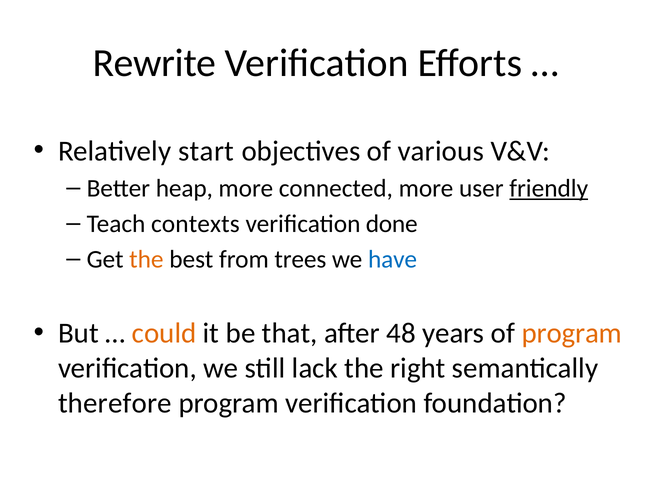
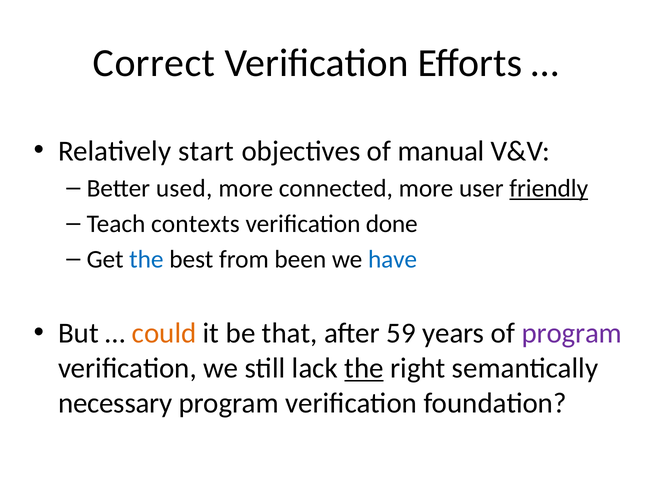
Rewrite: Rewrite -> Correct (154, 63)
various: various -> manual (441, 151)
heap: heap -> used (184, 188)
the colour: orange -> blue (146, 259)
trees: trees -> been (300, 259)
48: 48 -> 59 (401, 333)
program colour: orange -> purple (572, 333)
the underline: none -> present (364, 368)
therefore: therefore -> necessary (115, 403)
